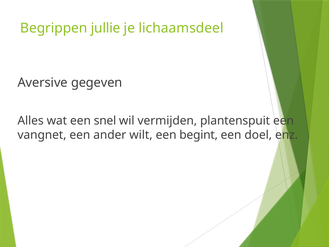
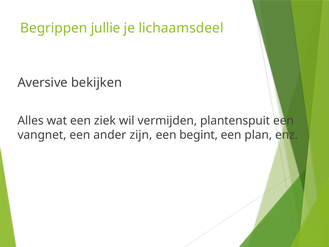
gegeven: gegeven -> bekijken (97, 82)
snel: snel -> ziek (105, 121)
wilt: wilt -> zijn (141, 135)
doel: doel -> plan (258, 135)
